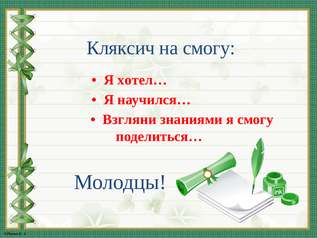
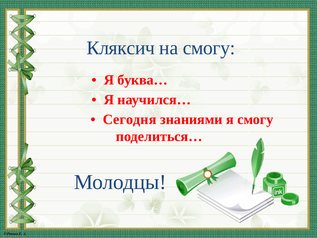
хотел…: хотел… -> буква… (143, 80)
Взгляни: Взгляни -> Сегодня (130, 119)
